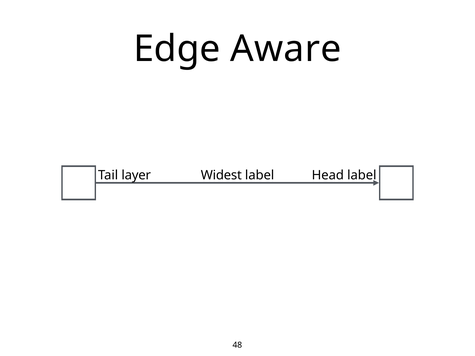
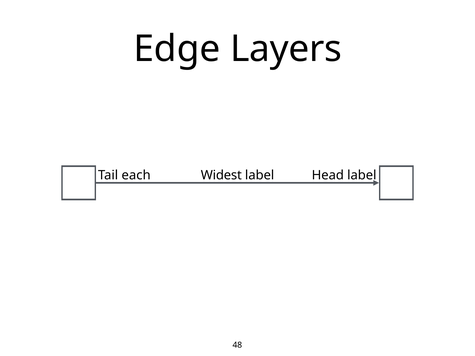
Aware: Aware -> Layers (286, 49)
layer: layer -> each (136, 175)
